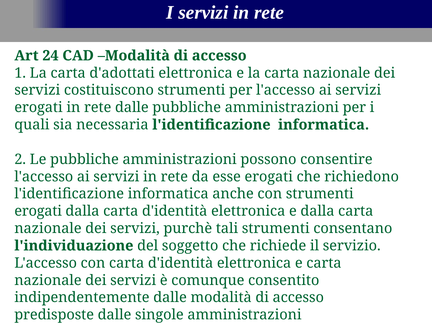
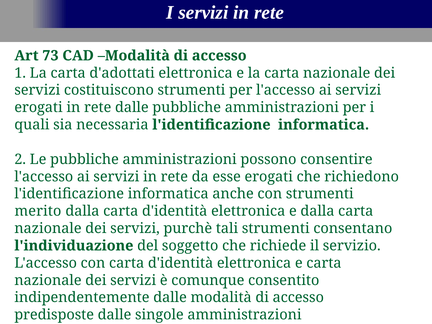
24: 24 -> 73 (50, 56)
erogati: erogati -> merito (38, 211)
